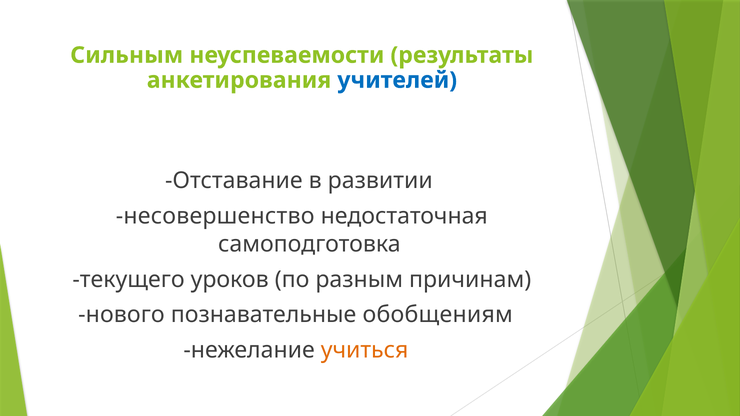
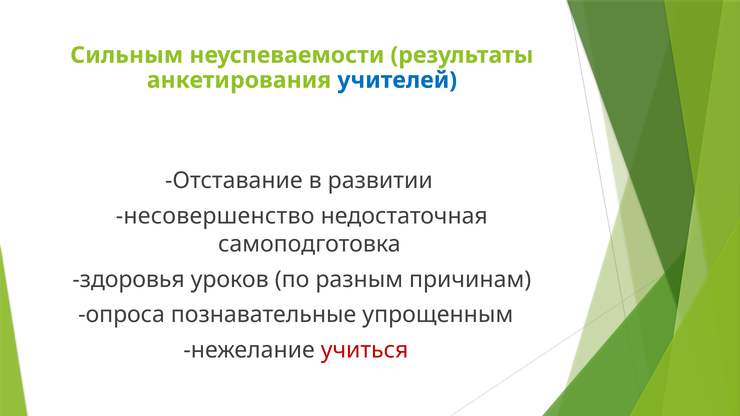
текущего: текущего -> здоровья (129, 280)
нового: нового -> опроса (122, 315)
обобщениям: обобщениям -> упрощенным (438, 315)
учиться colour: orange -> red (365, 351)
